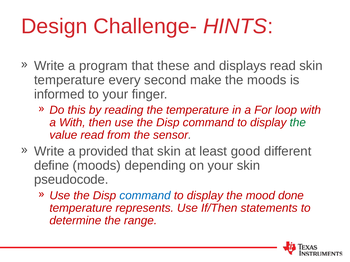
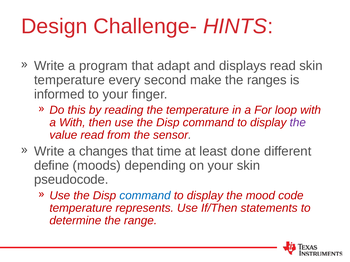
these: these -> adapt (173, 66)
the moods: moods -> ranges (267, 80)
the colour: green -> purple (298, 123)
provided: provided -> changes (104, 152)
that skin: skin -> time (169, 152)
good: good -> done (246, 152)
done: done -> code (291, 196)
